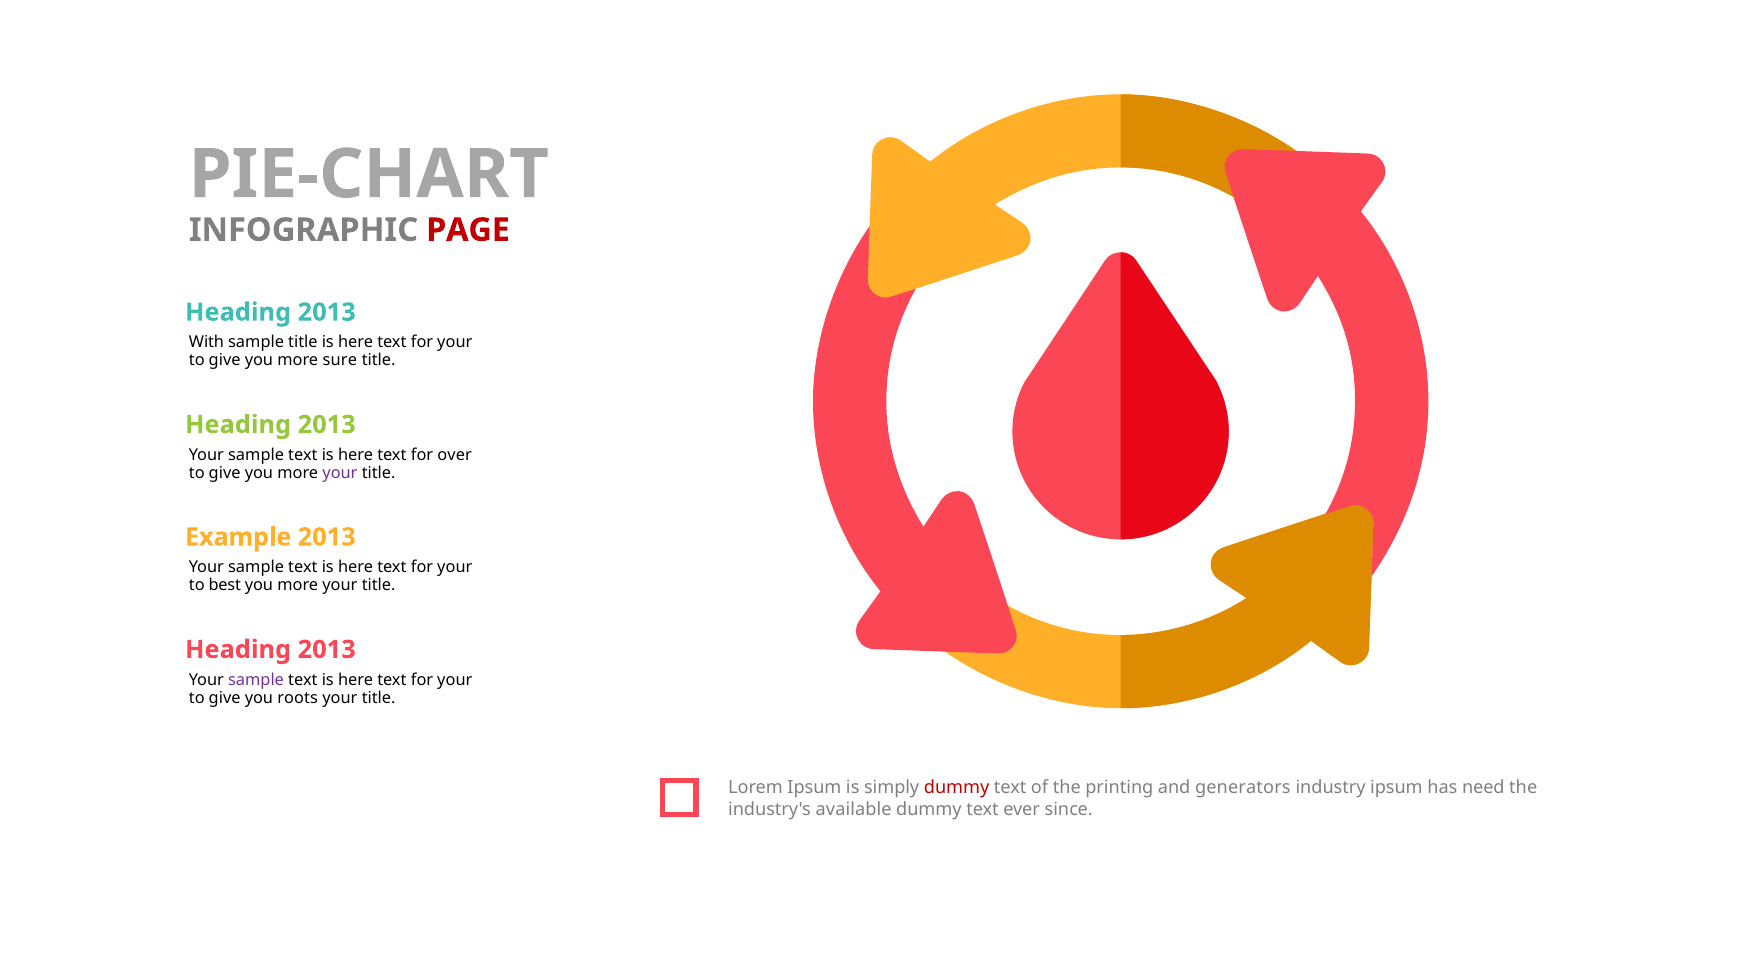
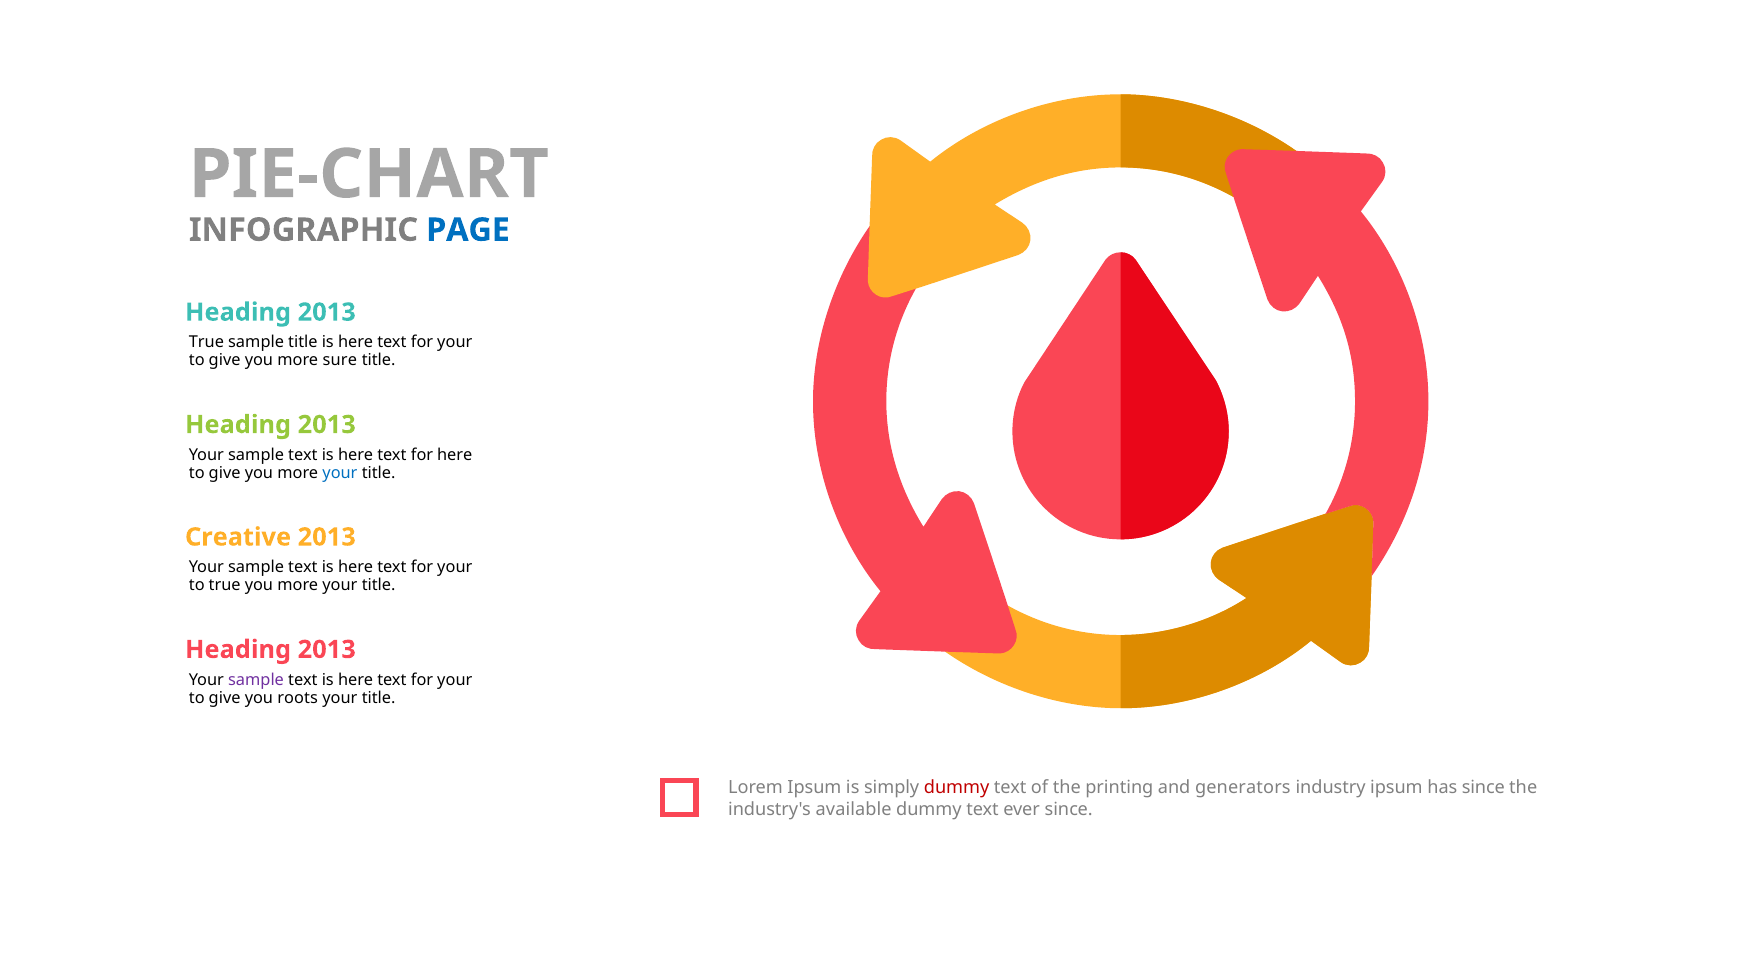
PAGE colour: red -> blue (468, 230)
With: With -> True (206, 342)
for over: over -> here (455, 455)
your colour: purple -> blue (340, 473)
Example: Example -> Creative (238, 537)
to best: best -> true (225, 586)
has need: need -> since (1483, 788)
